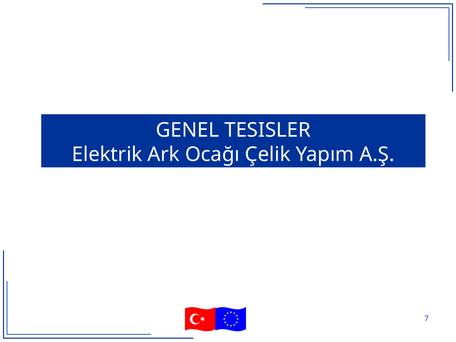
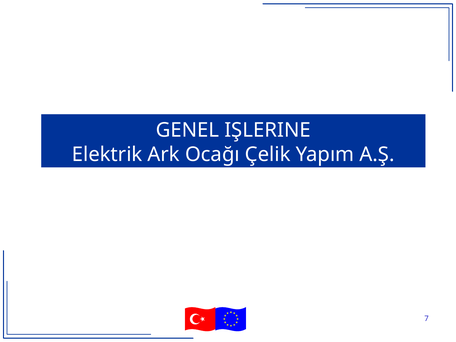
TESISLER: TESISLER -> IŞLERINE (268, 130)
